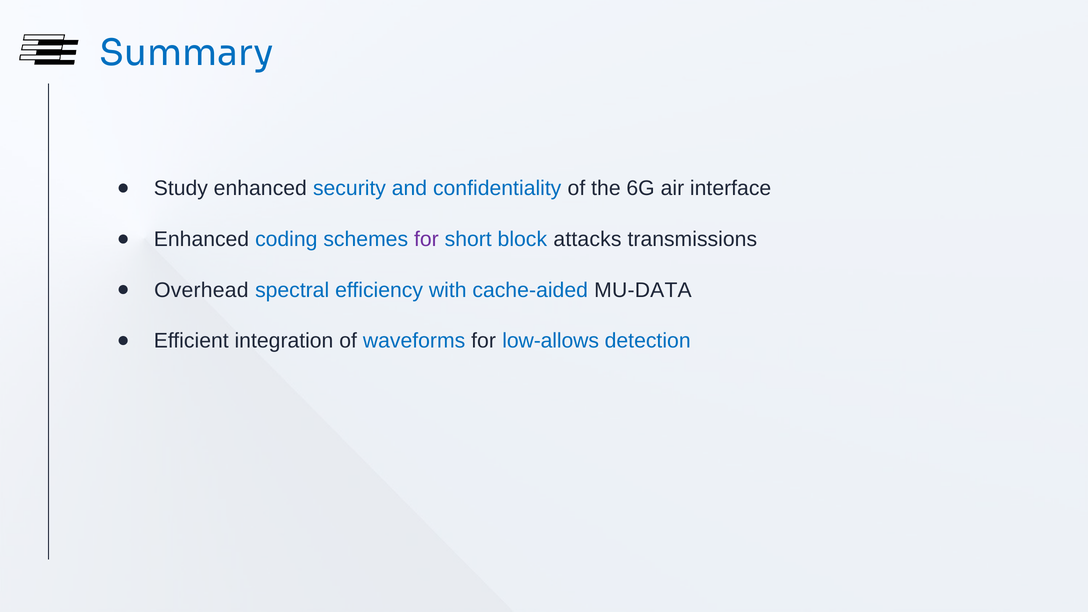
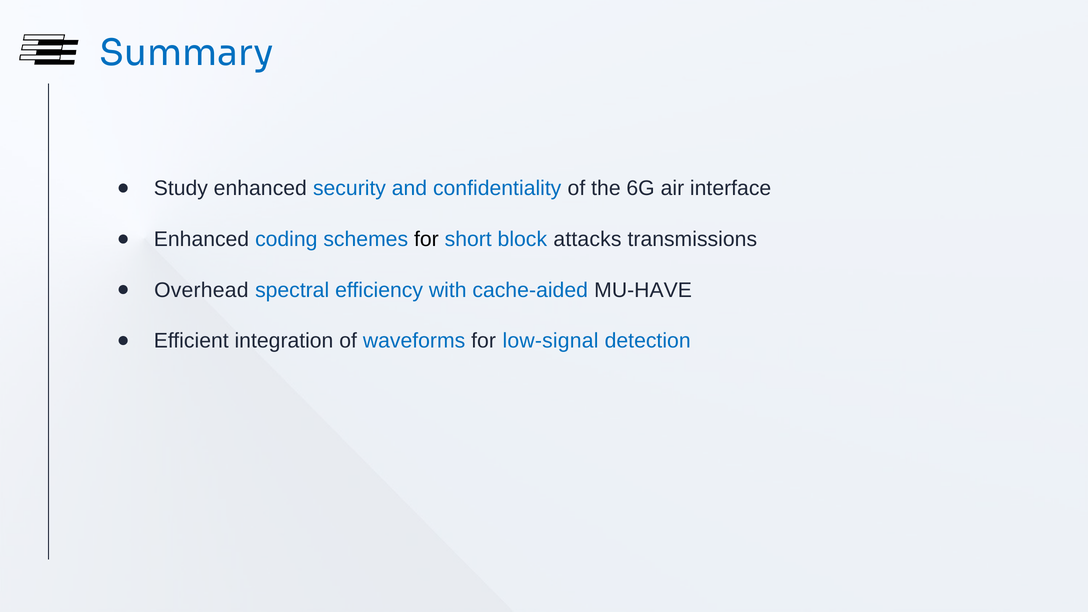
for colour: purple -> black (426, 239)
MU-DATA: MU-DATA -> MU-HAVE (643, 290)
low-allows: low-allows -> low-signal (550, 341)
